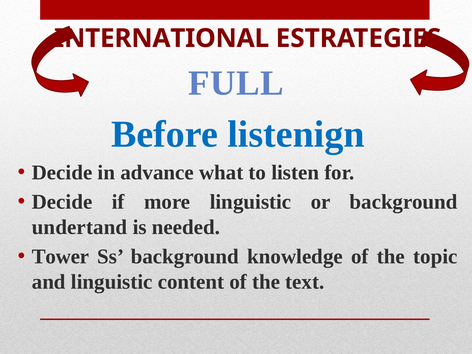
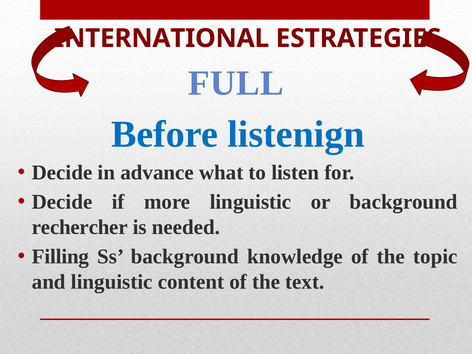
undertand: undertand -> rechercher (80, 227)
Tower: Tower -> Filling (60, 257)
